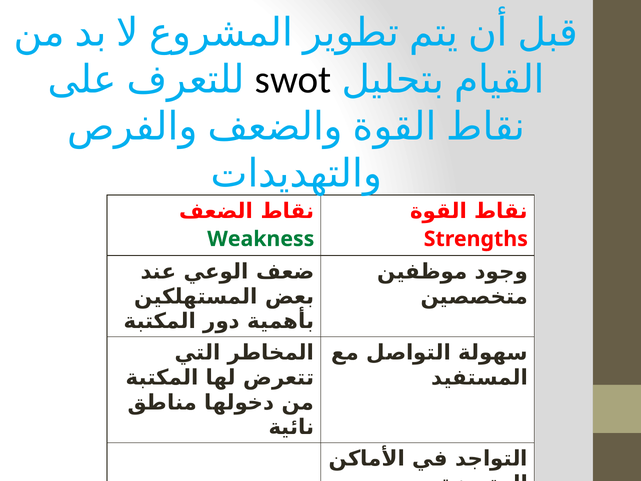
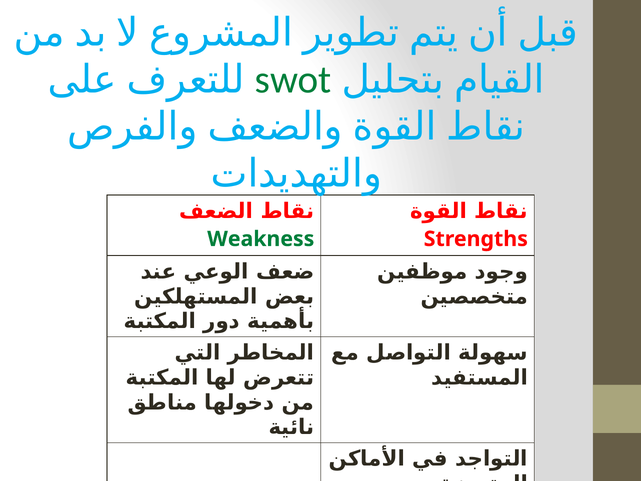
swot colour: black -> green (293, 80)
